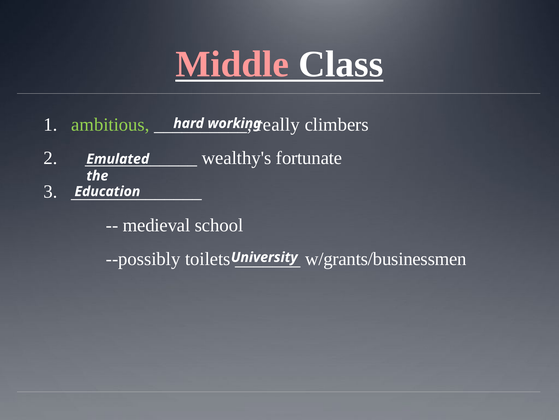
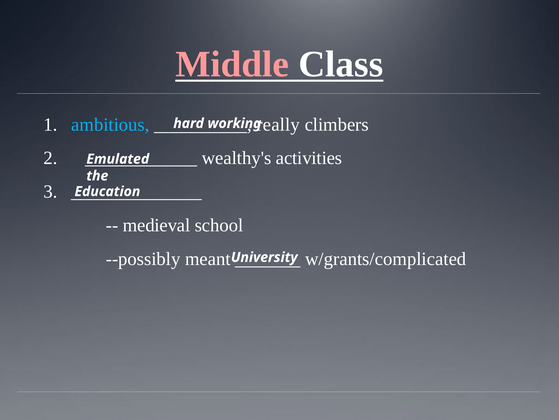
ambitious colour: light green -> light blue (110, 124)
fortunate: fortunate -> activities (309, 158)
toilets: toilets -> meant (208, 258)
w/grants/businessmen: w/grants/businessmen -> w/grants/complicated (386, 258)
